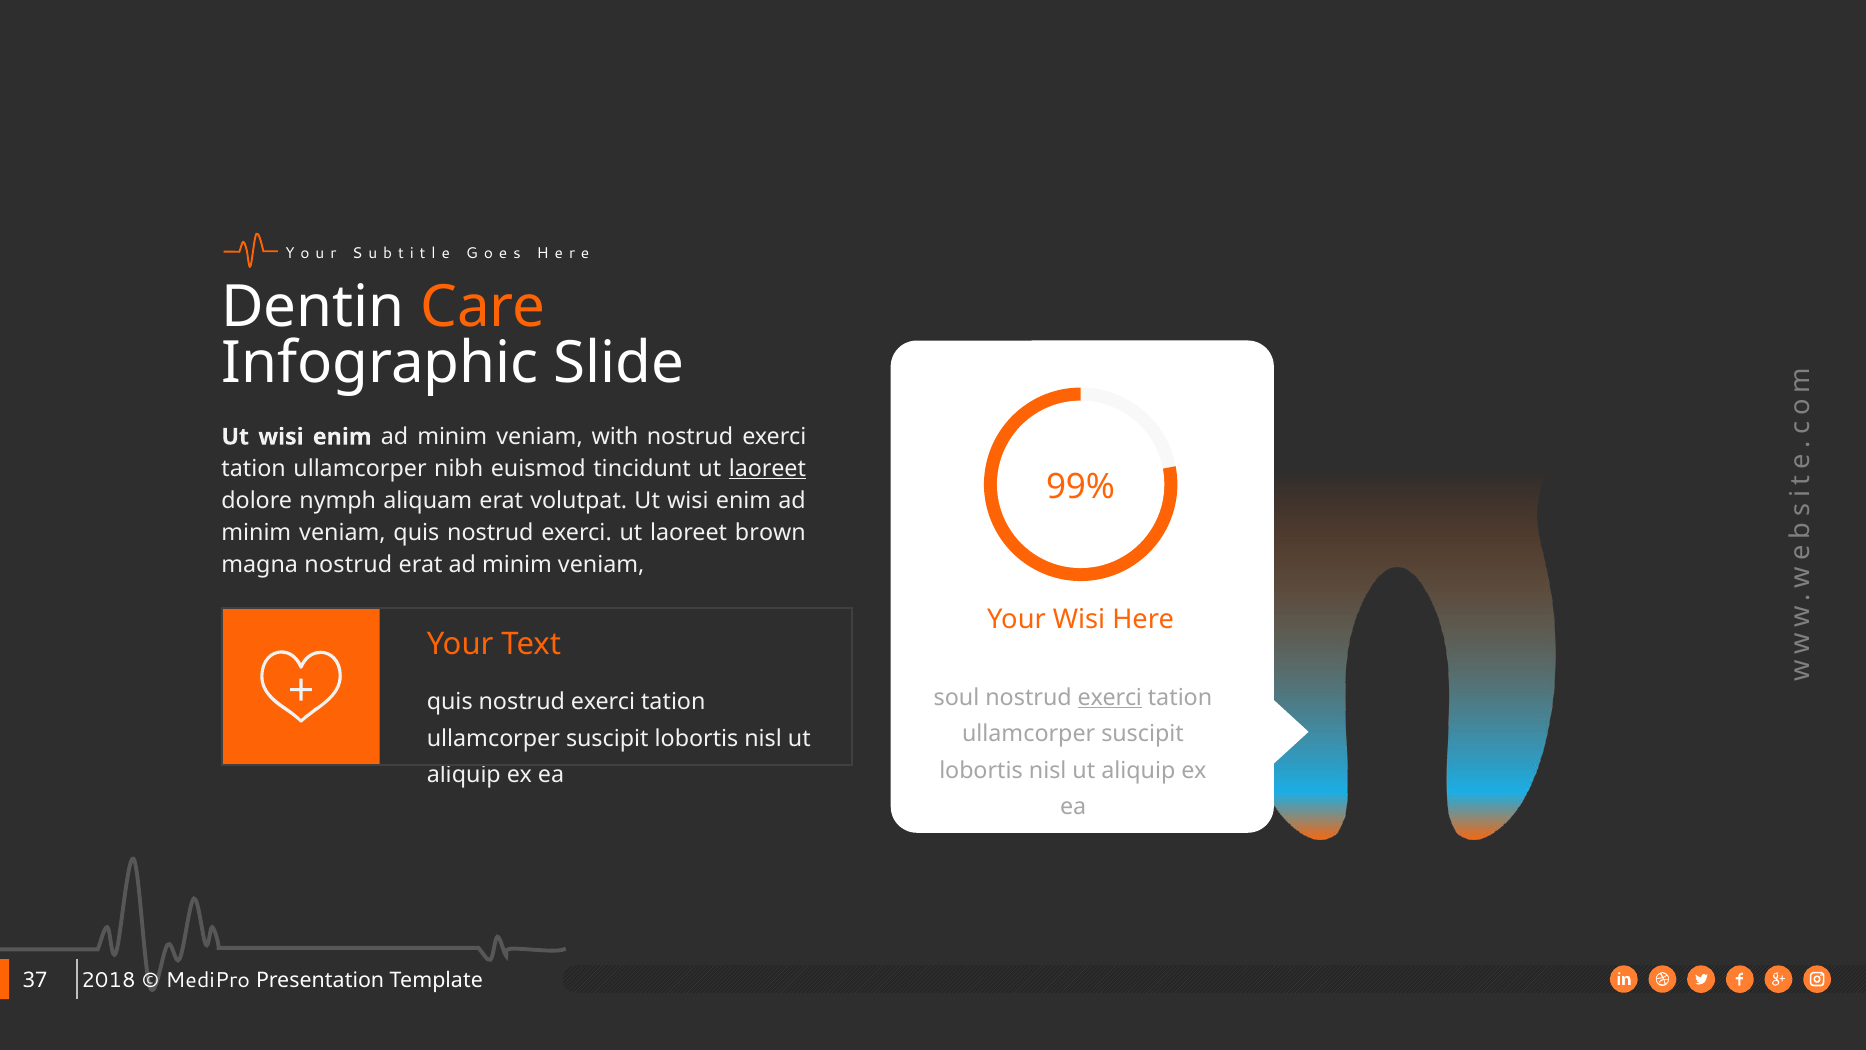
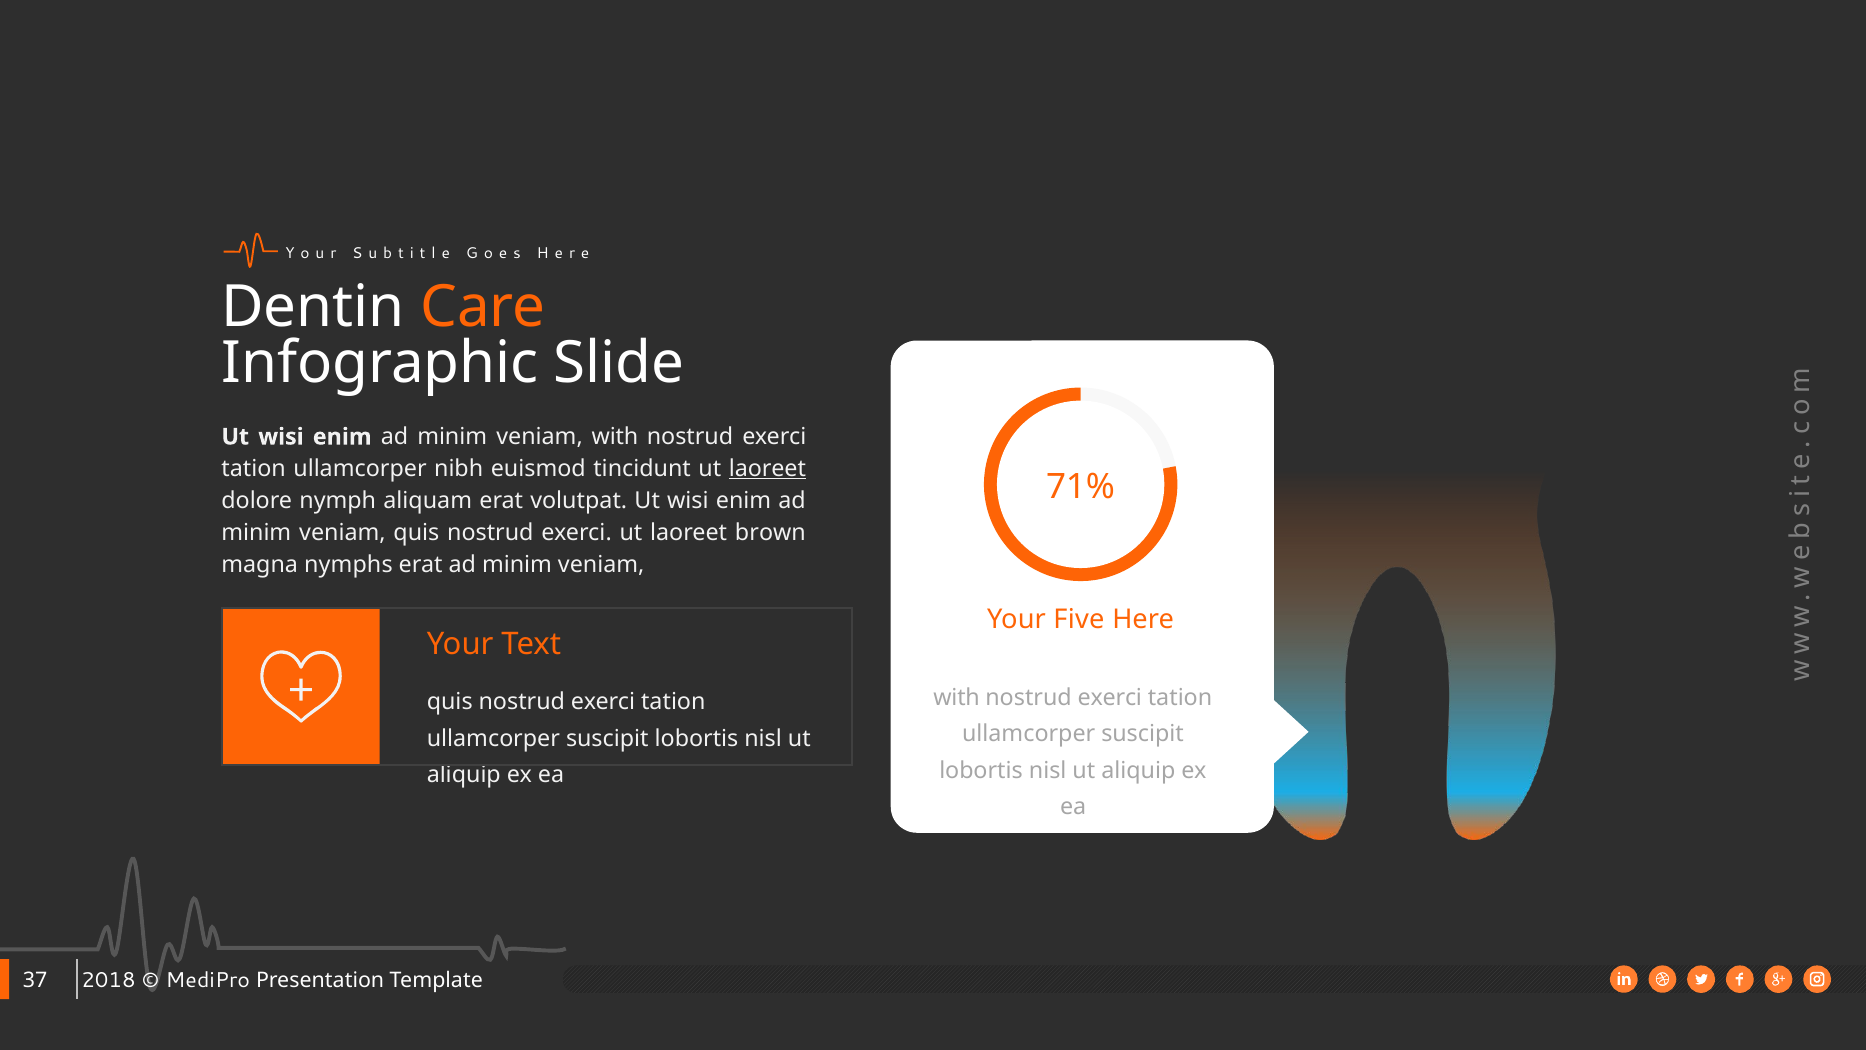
99%: 99% -> 71% (1081, 487)
magna nostrud: nostrud -> nymphs (348, 564)
Your Wisi: Wisi -> Five (1079, 620)
soul: soul -> with (957, 697)
exerci underline: present -> none (1110, 697)
